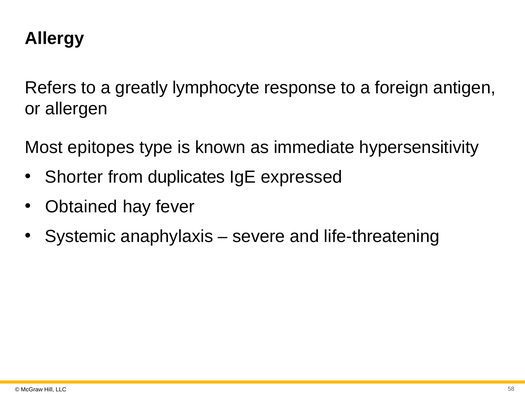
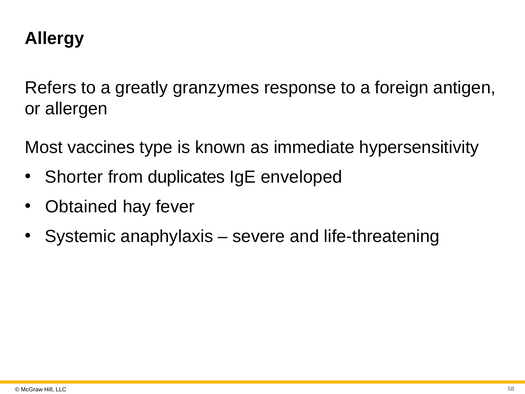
lymphocyte: lymphocyte -> granzymes (216, 88)
epitopes: epitopes -> vaccines (101, 147)
expressed: expressed -> enveloped (302, 177)
